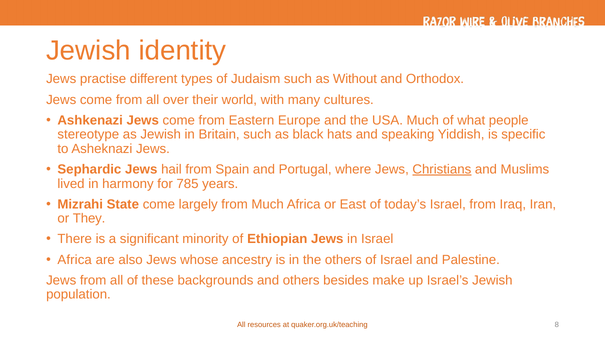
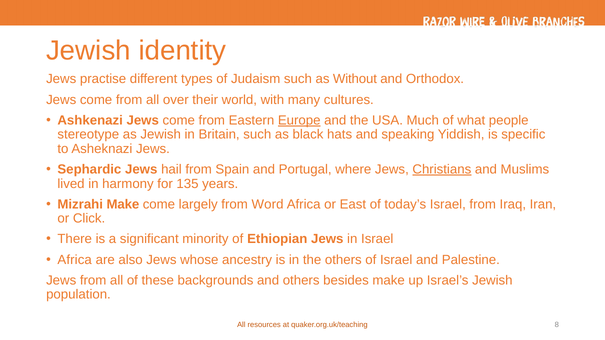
Europe underline: none -> present (299, 120)
785: 785 -> 135 (188, 184)
Mizrahi State: State -> Make (123, 204)
from Much: Much -> Word (268, 204)
They: They -> Click (89, 219)
